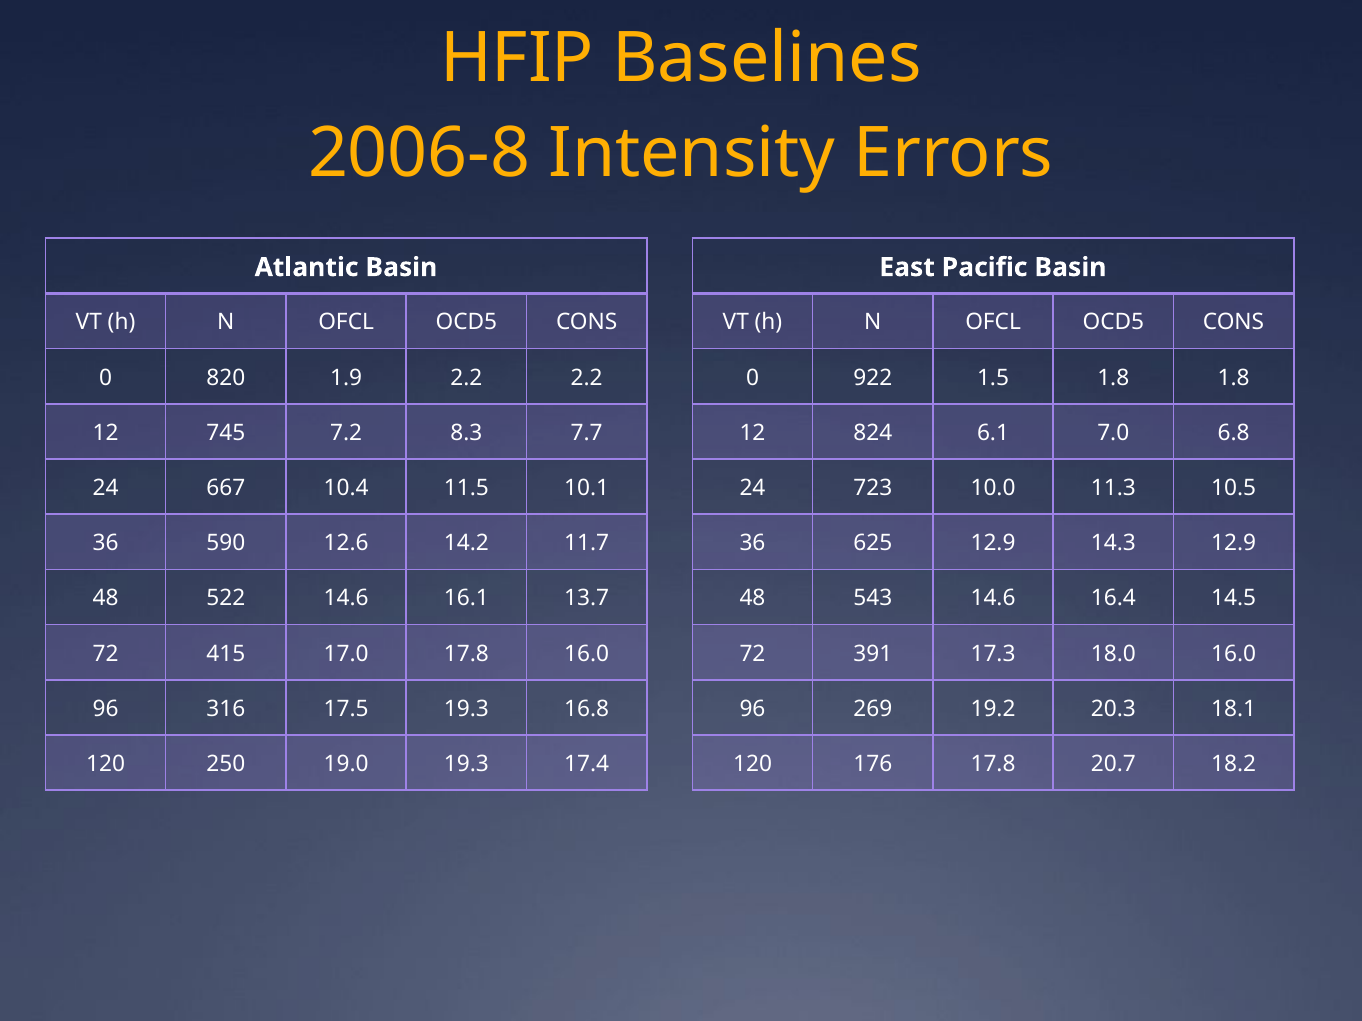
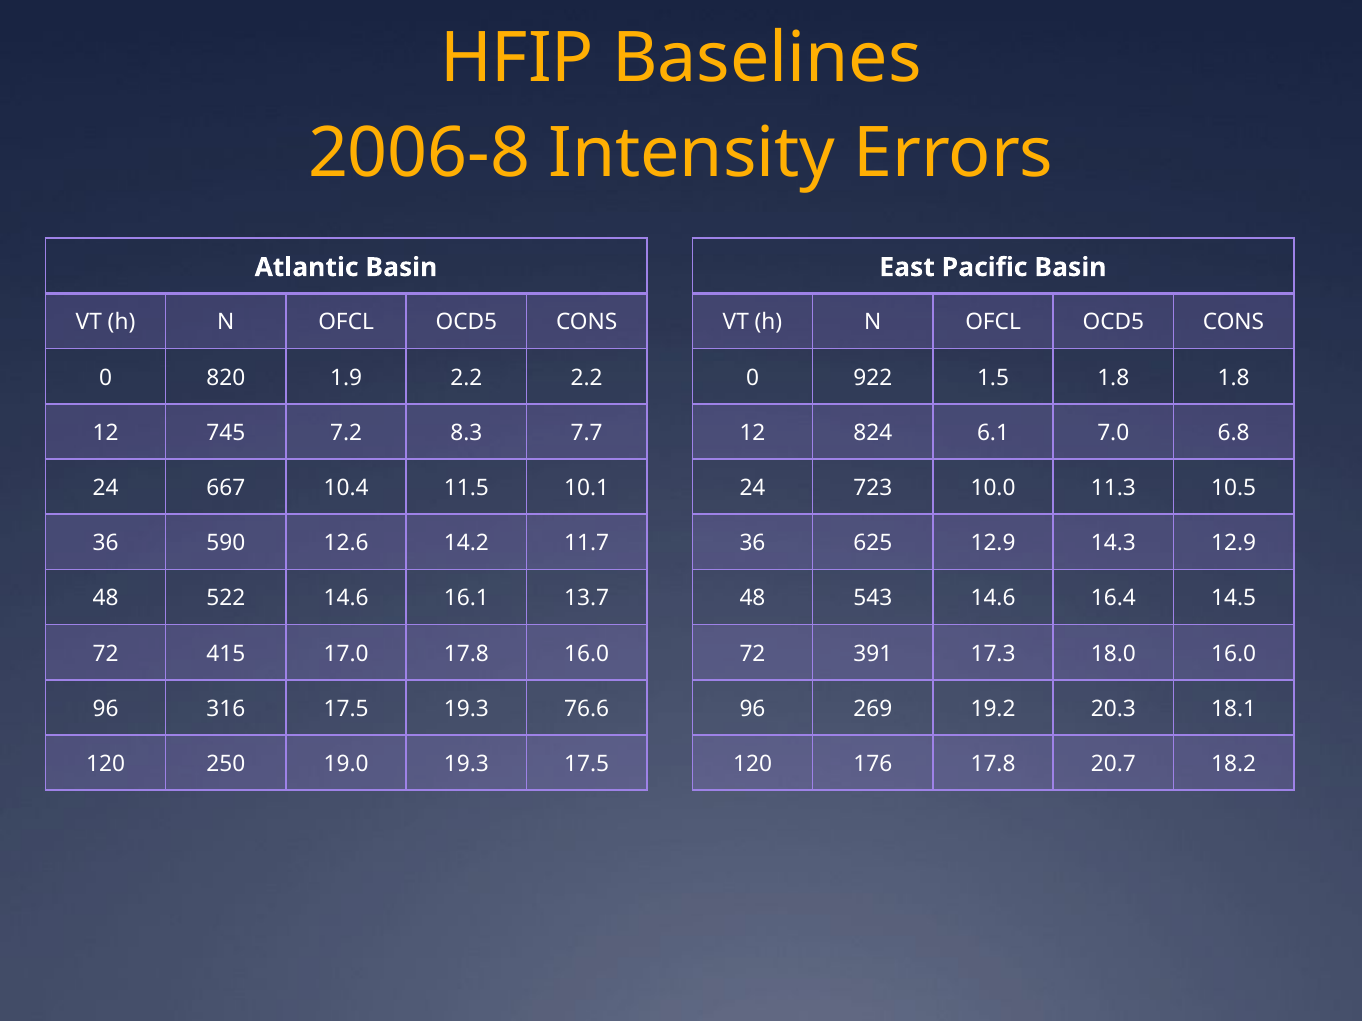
16.8: 16.8 -> 76.6 (587, 709)
19.3 17.4: 17.4 -> 17.5 (587, 764)
